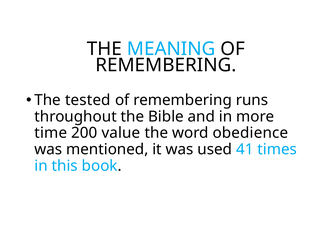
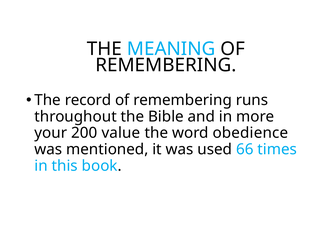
tested: tested -> record (88, 100)
time: time -> your (51, 133)
41: 41 -> 66 (245, 149)
